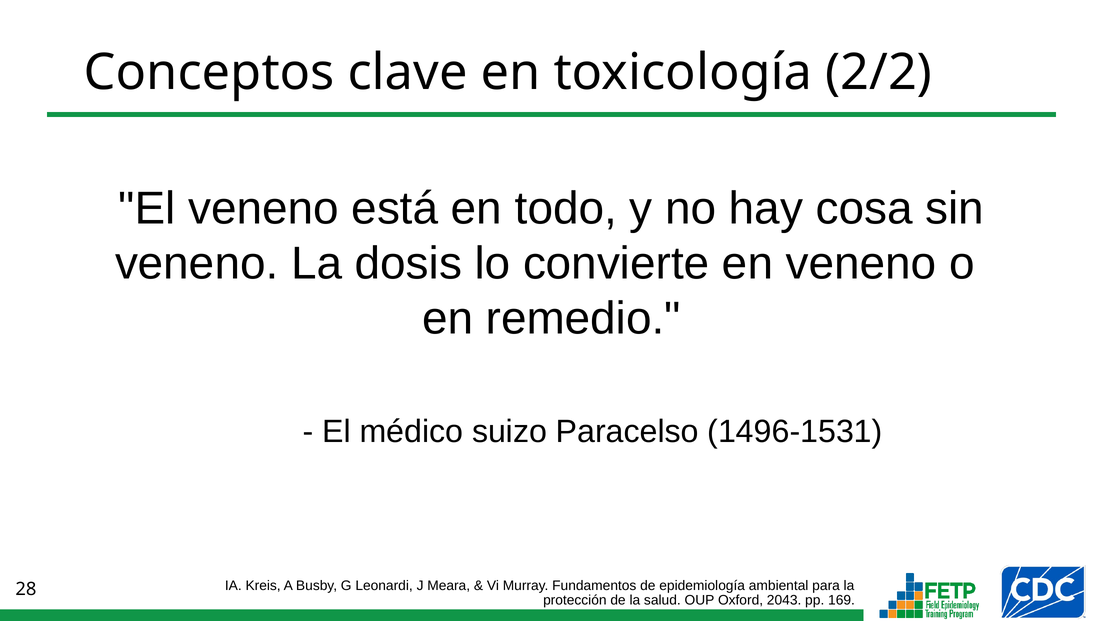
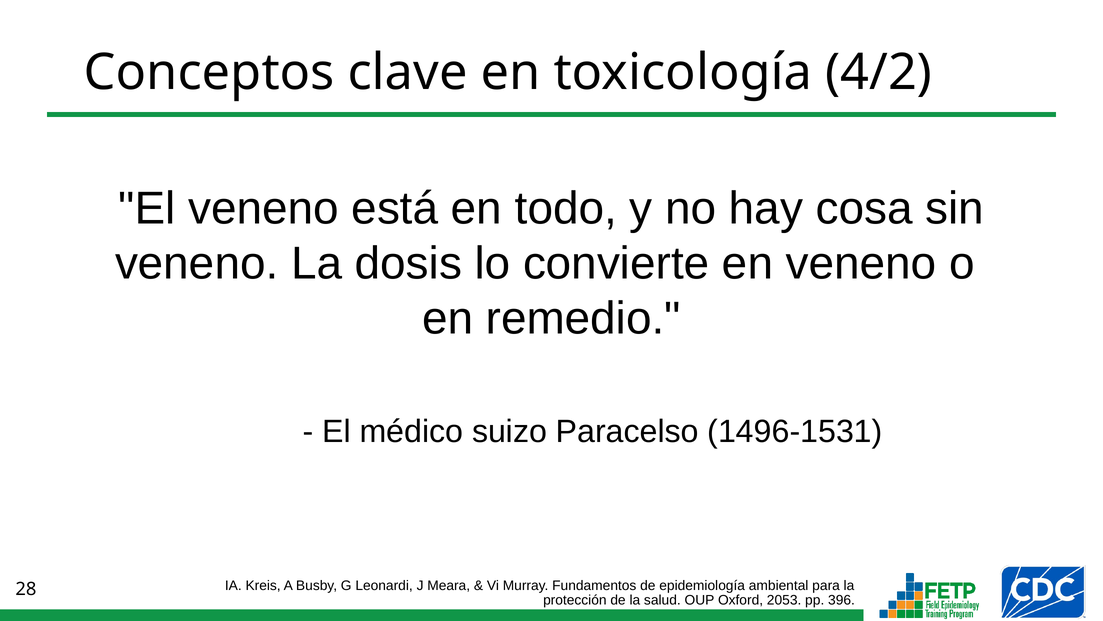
2/2: 2/2 -> 4/2 (879, 72)
2043: 2043 -> 2053 (784, 600)
169: 169 -> 396 (841, 600)
